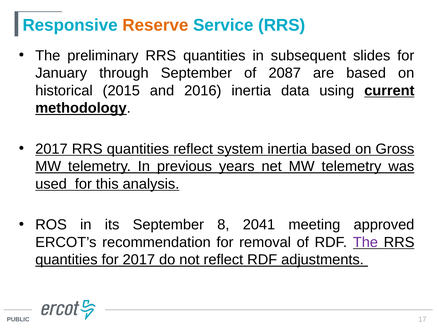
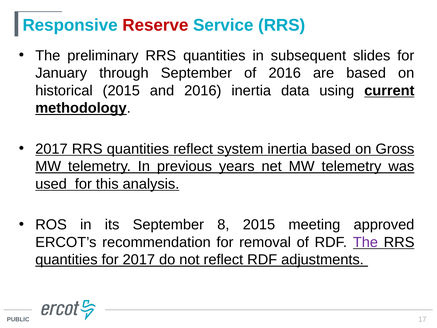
Reserve colour: orange -> red (155, 25)
of 2087: 2087 -> 2016 (285, 73)
8 2041: 2041 -> 2015 (259, 225)
